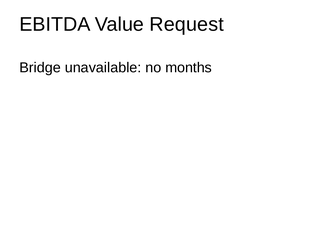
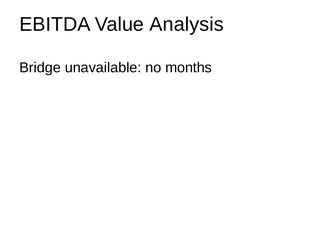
Request: Request -> Analysis (187, 25)
